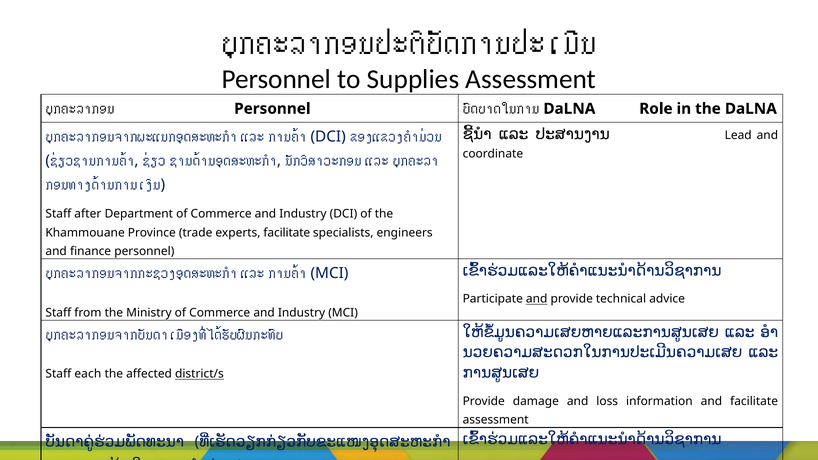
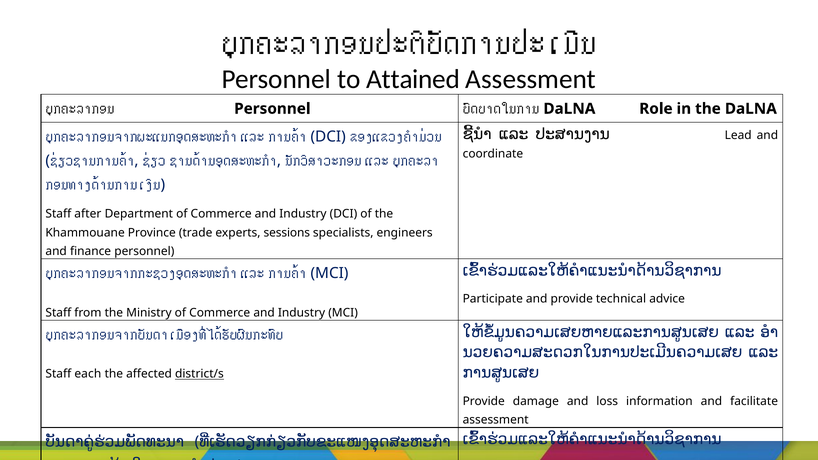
Supplies: Supplies -> Attained (413, 79)
experts facilitate: facilitate -> sessions (287, 233)
and underline: present -> none (537, 299)
